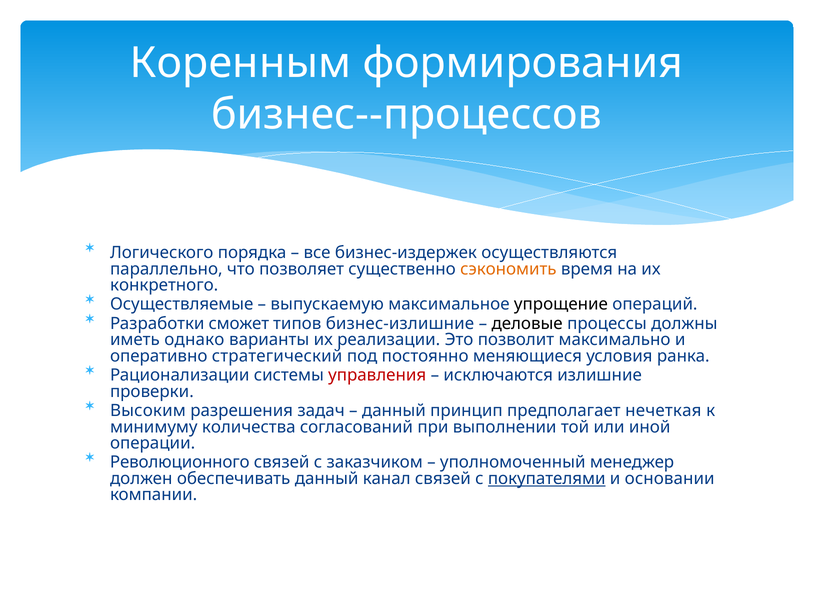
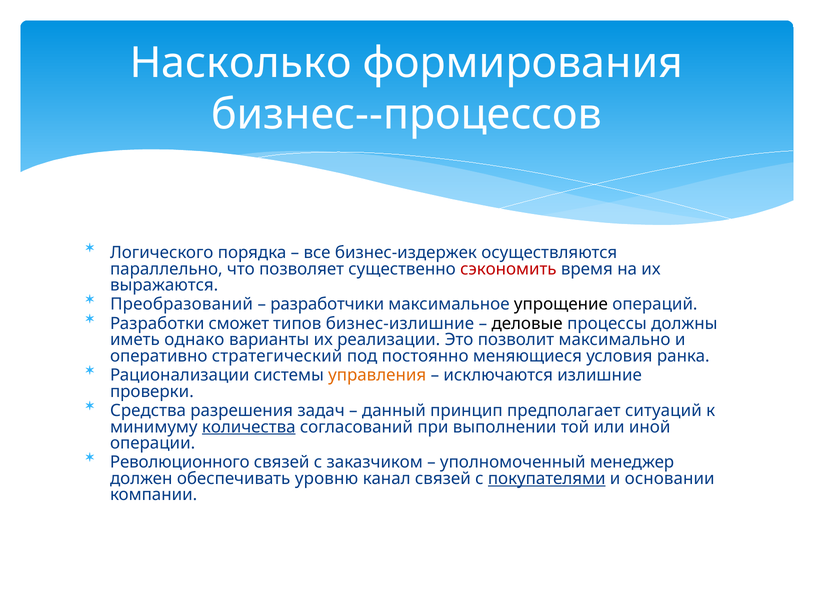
Коренным: Коренным -> Насколько (241, 63)
сэкономить colour: orange -> red (508, 269)
конкретного: конкретного -> выражаются (164, 285)
Осуществляемые: Осуществляемые -> Преобразований (182, 304)
выпускаемую: выпускаемую -> разработчики (327, 304)
управления colour: red -> orange (377, 375)
Высоким: Высоким -> Средства (148, 410)
нечеткая: нечеткая -> ситуаций (663, 410)
количества underline: none -> present (249, 427)
обеспечивать данный: данный -> уровню (327, 478)
